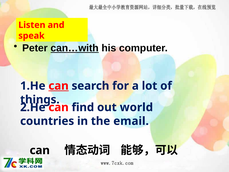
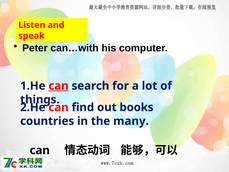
can…with underline: present -> none (75, 48)
world: world -> books (137, 107)
email: email -> many (131, 121)
